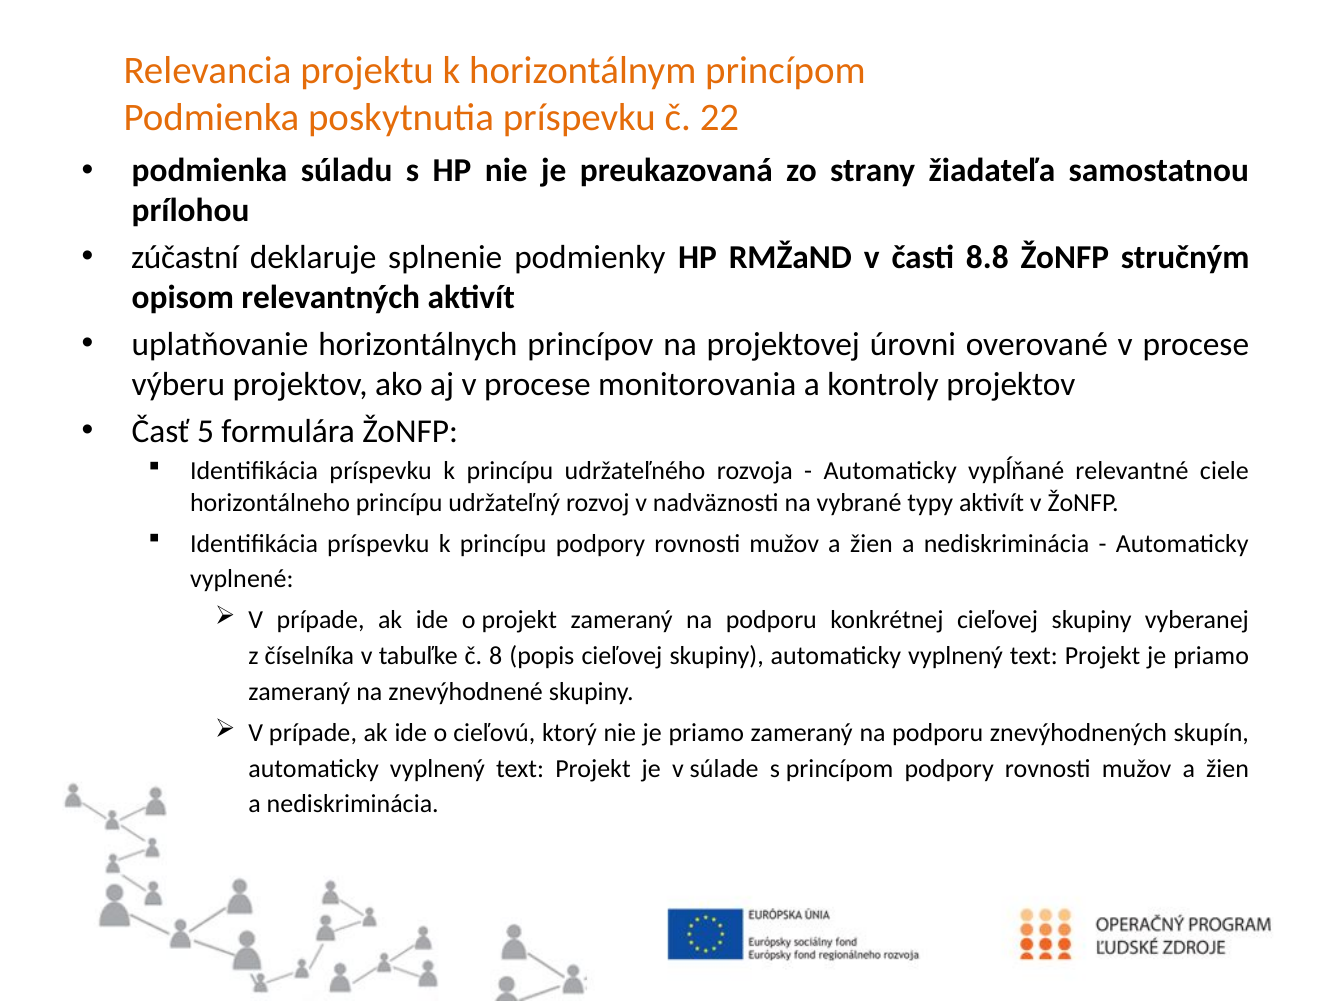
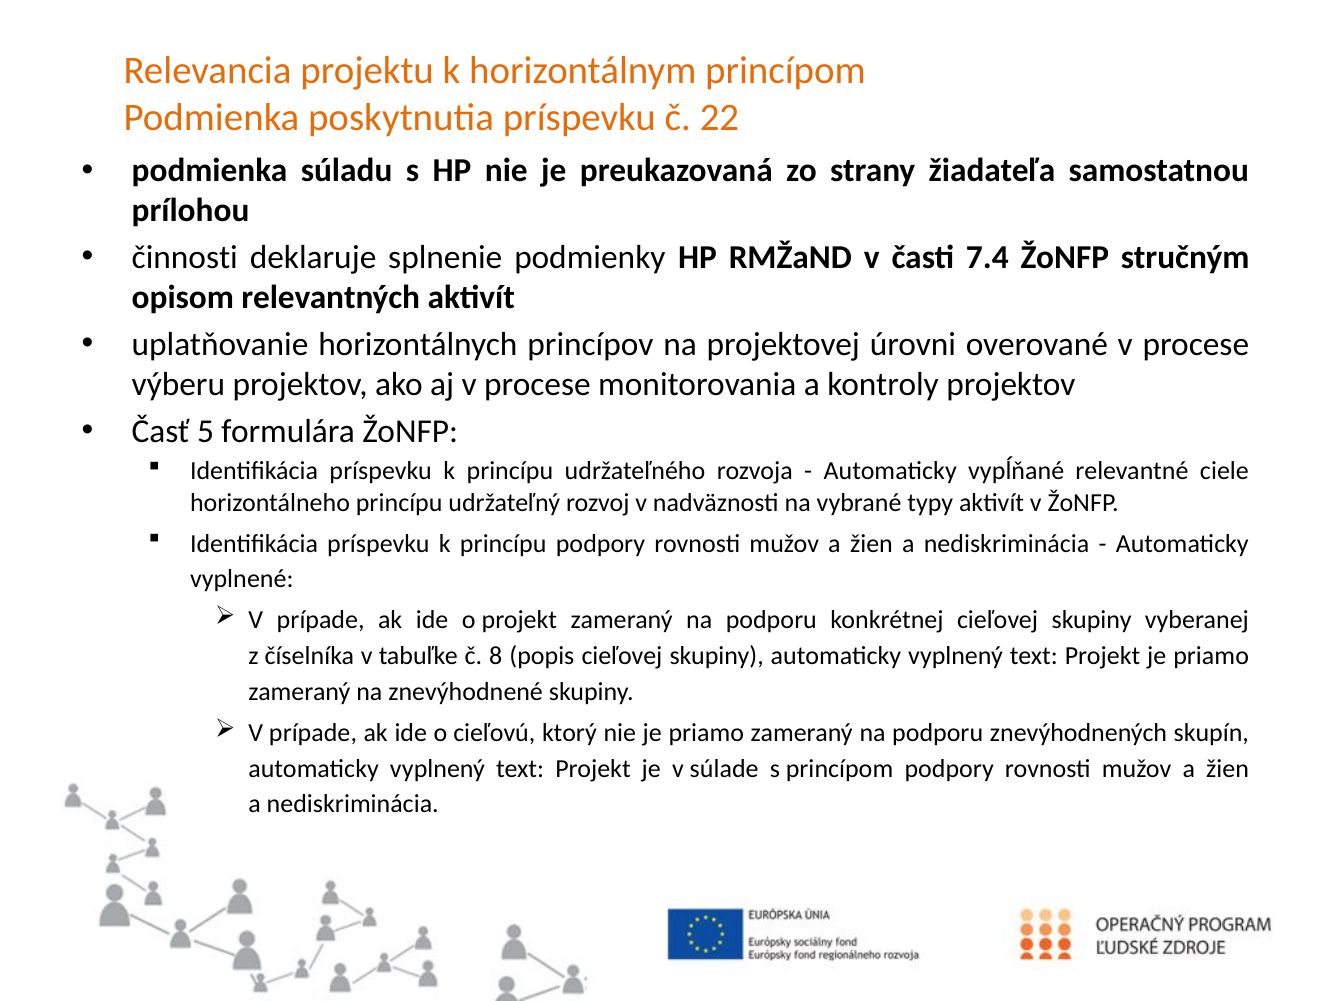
zúčastní: zúčastní -> činnosti (185, 258)
8.8: 8.8 -> 7.4 (987, 258)
